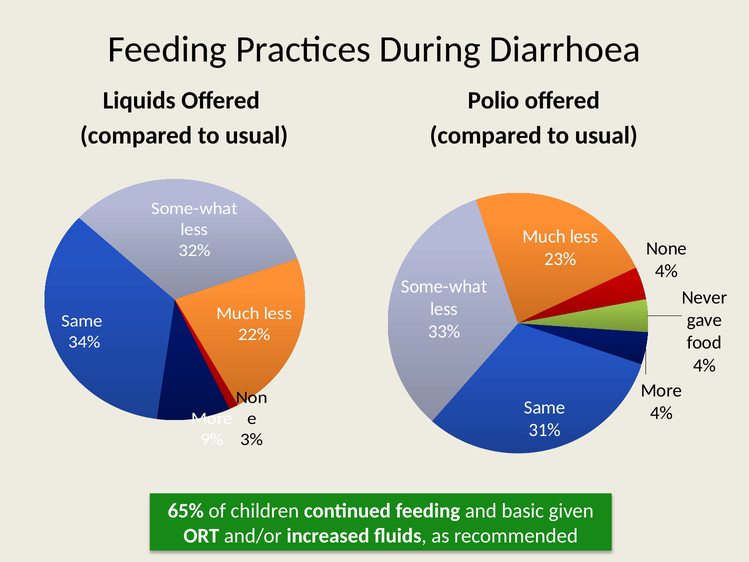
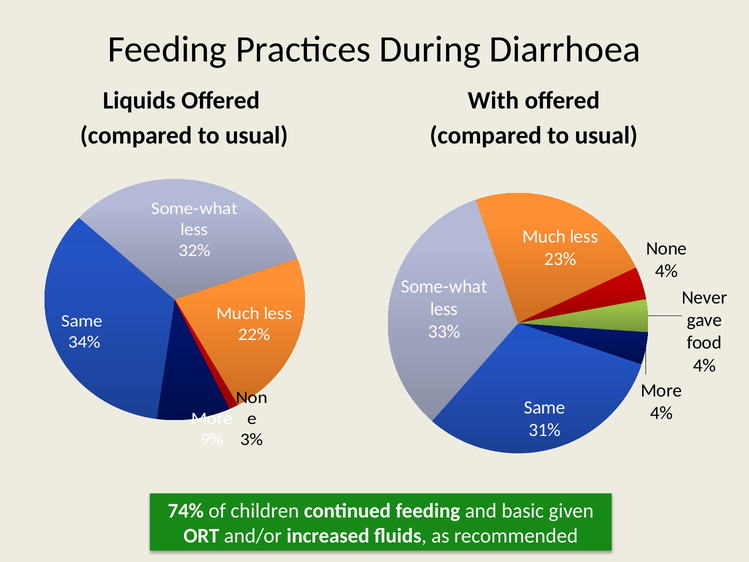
Polio: Polio -> With (493, 100)
65%: 65% -> 74% (186, 511)
